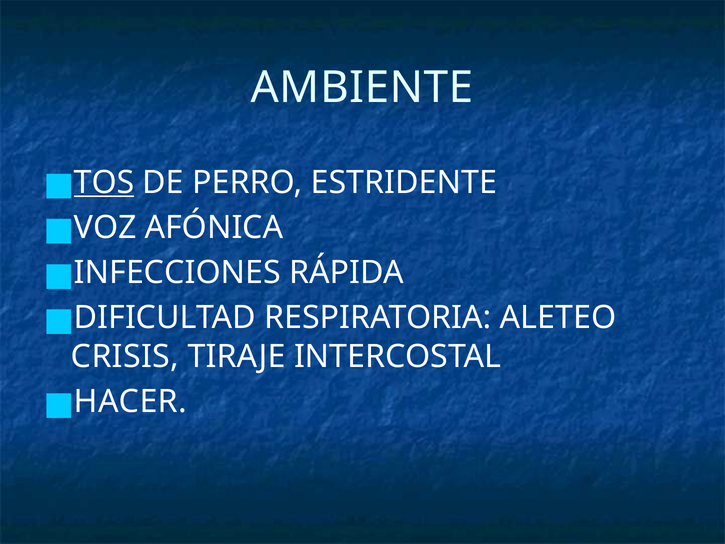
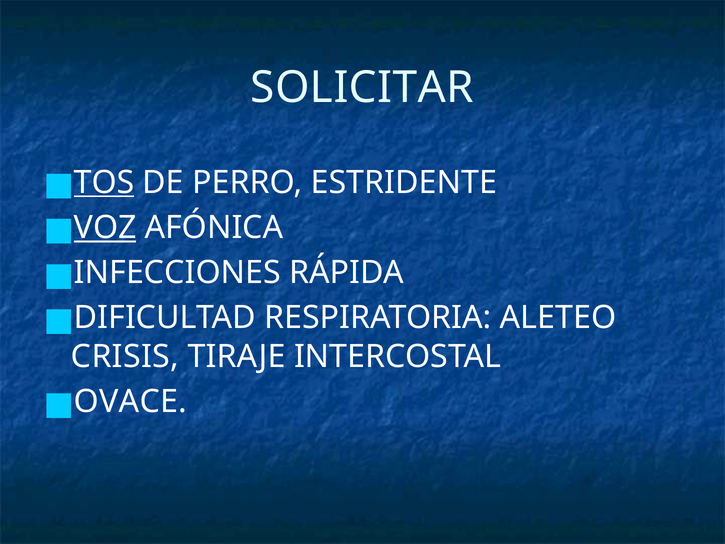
AMBIENTE: AMBIENTE -> SOLICITAR (362, 88)
VOZ underline: none -> present (105, 227)
HACER: HACER -> OVACE (130, 401)
